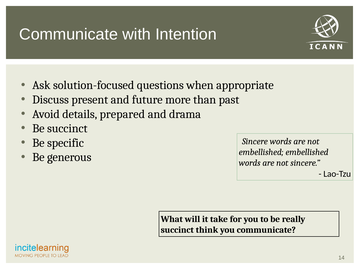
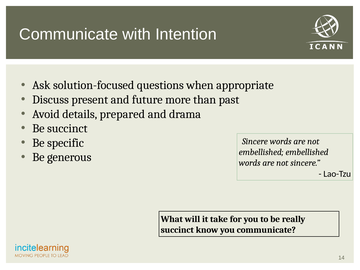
think: think -> know (207, 230)
